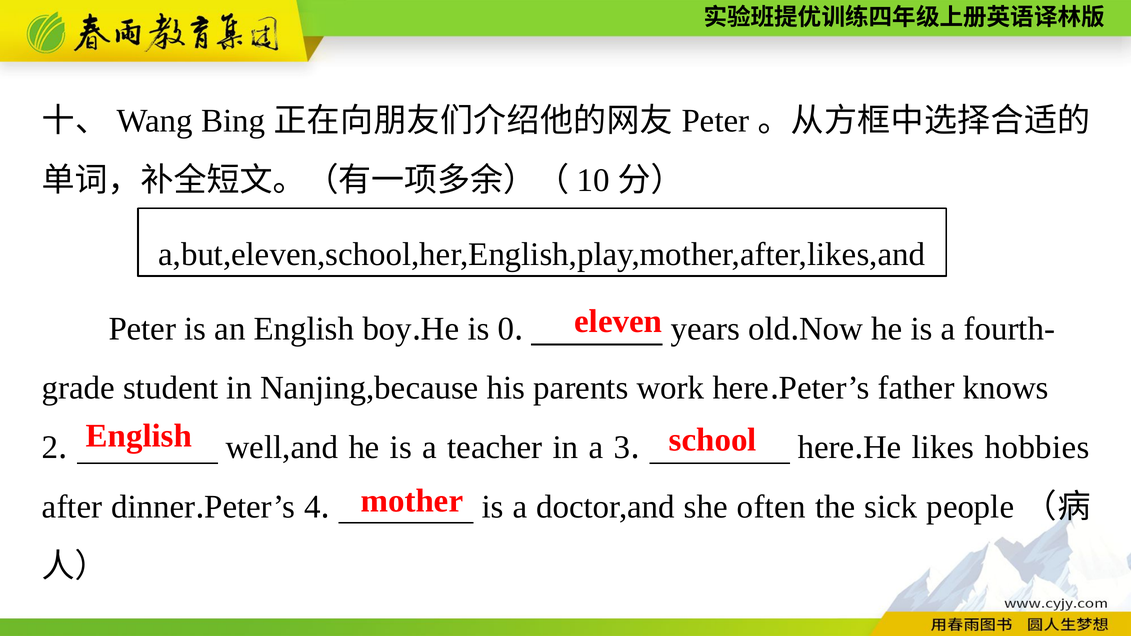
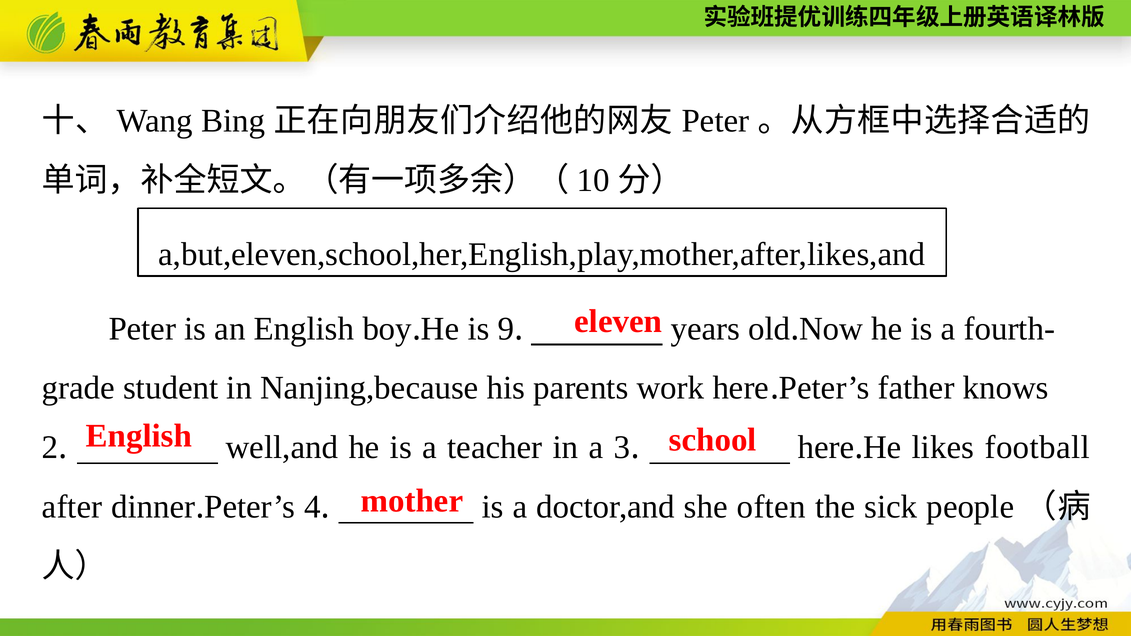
0: 0 -> 9 (506, 329)
hobbies: hobbies -> football (1037, 448)
